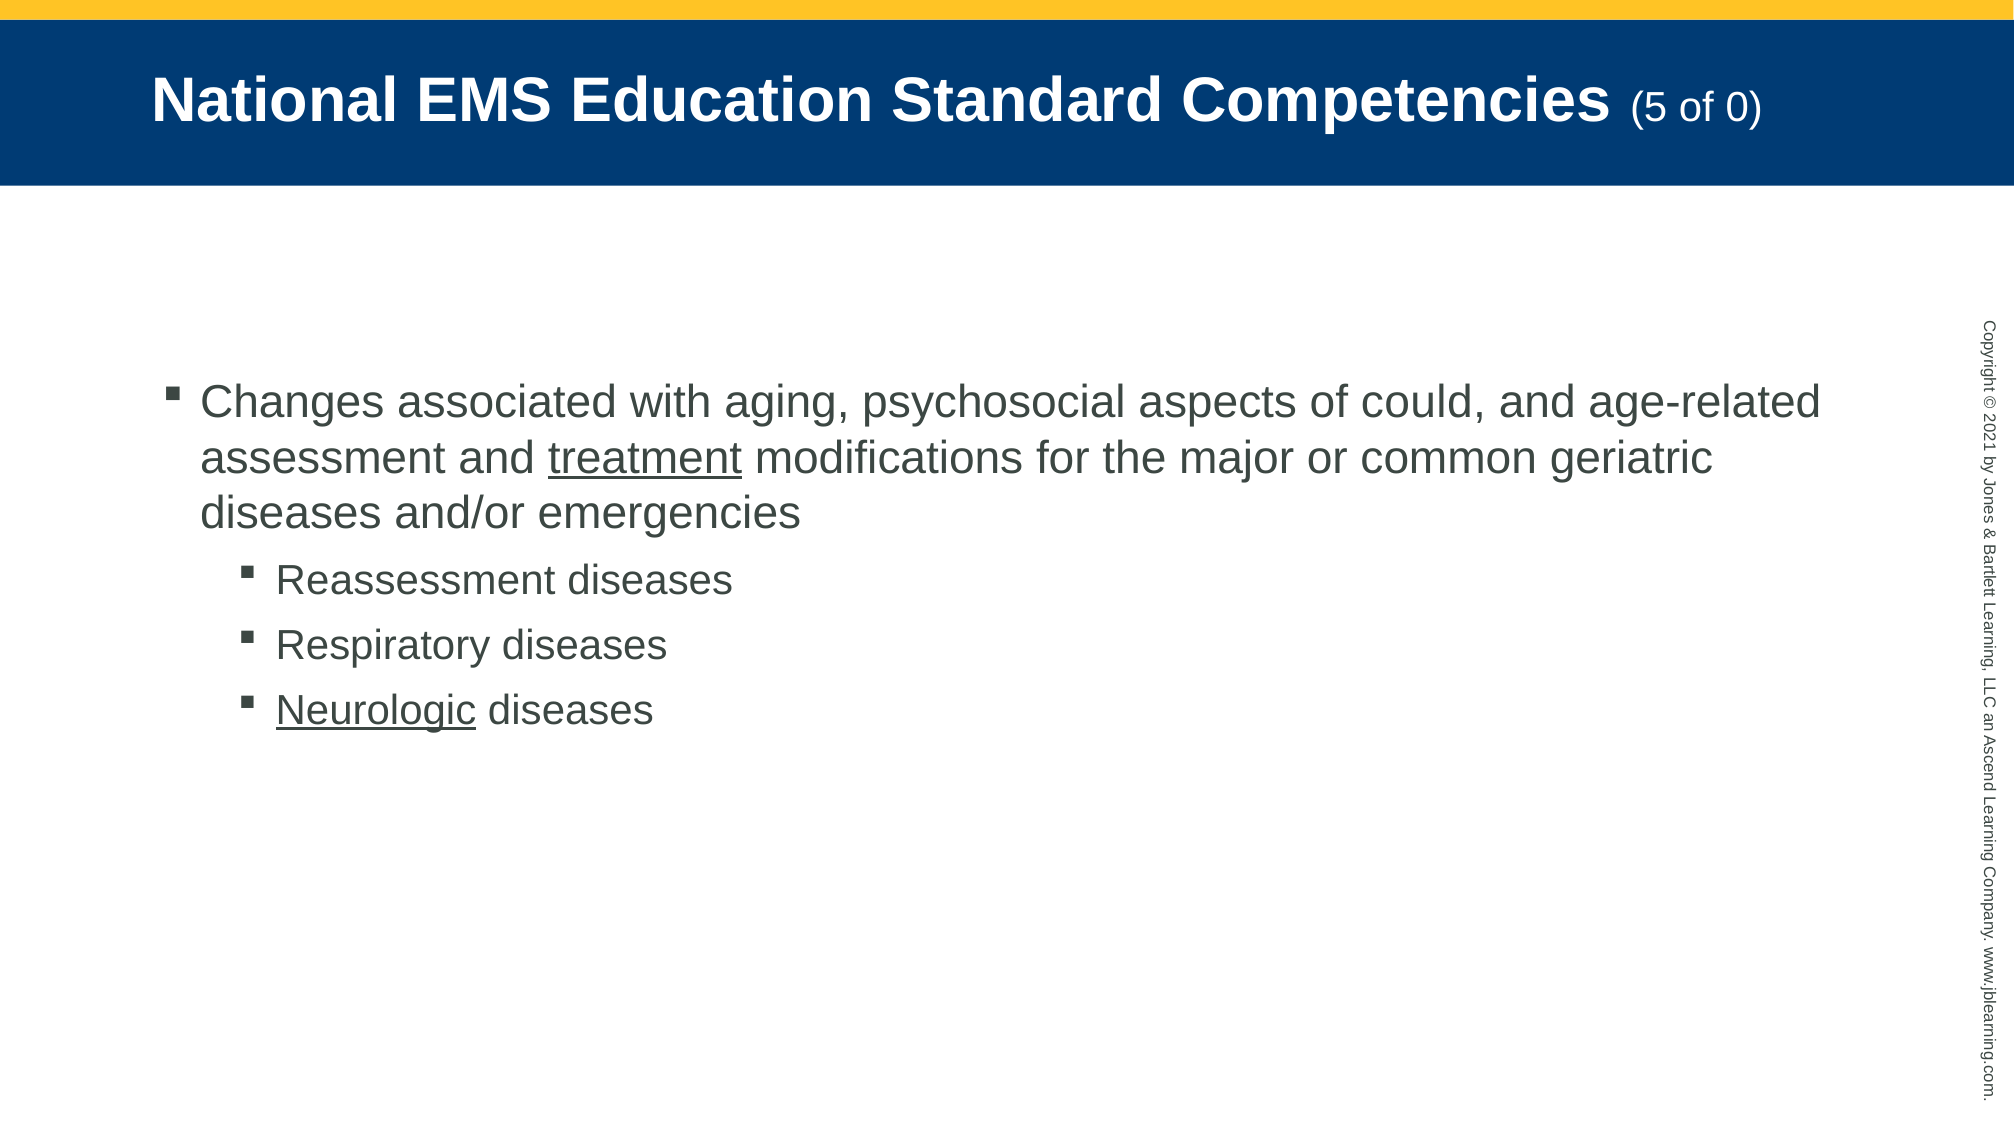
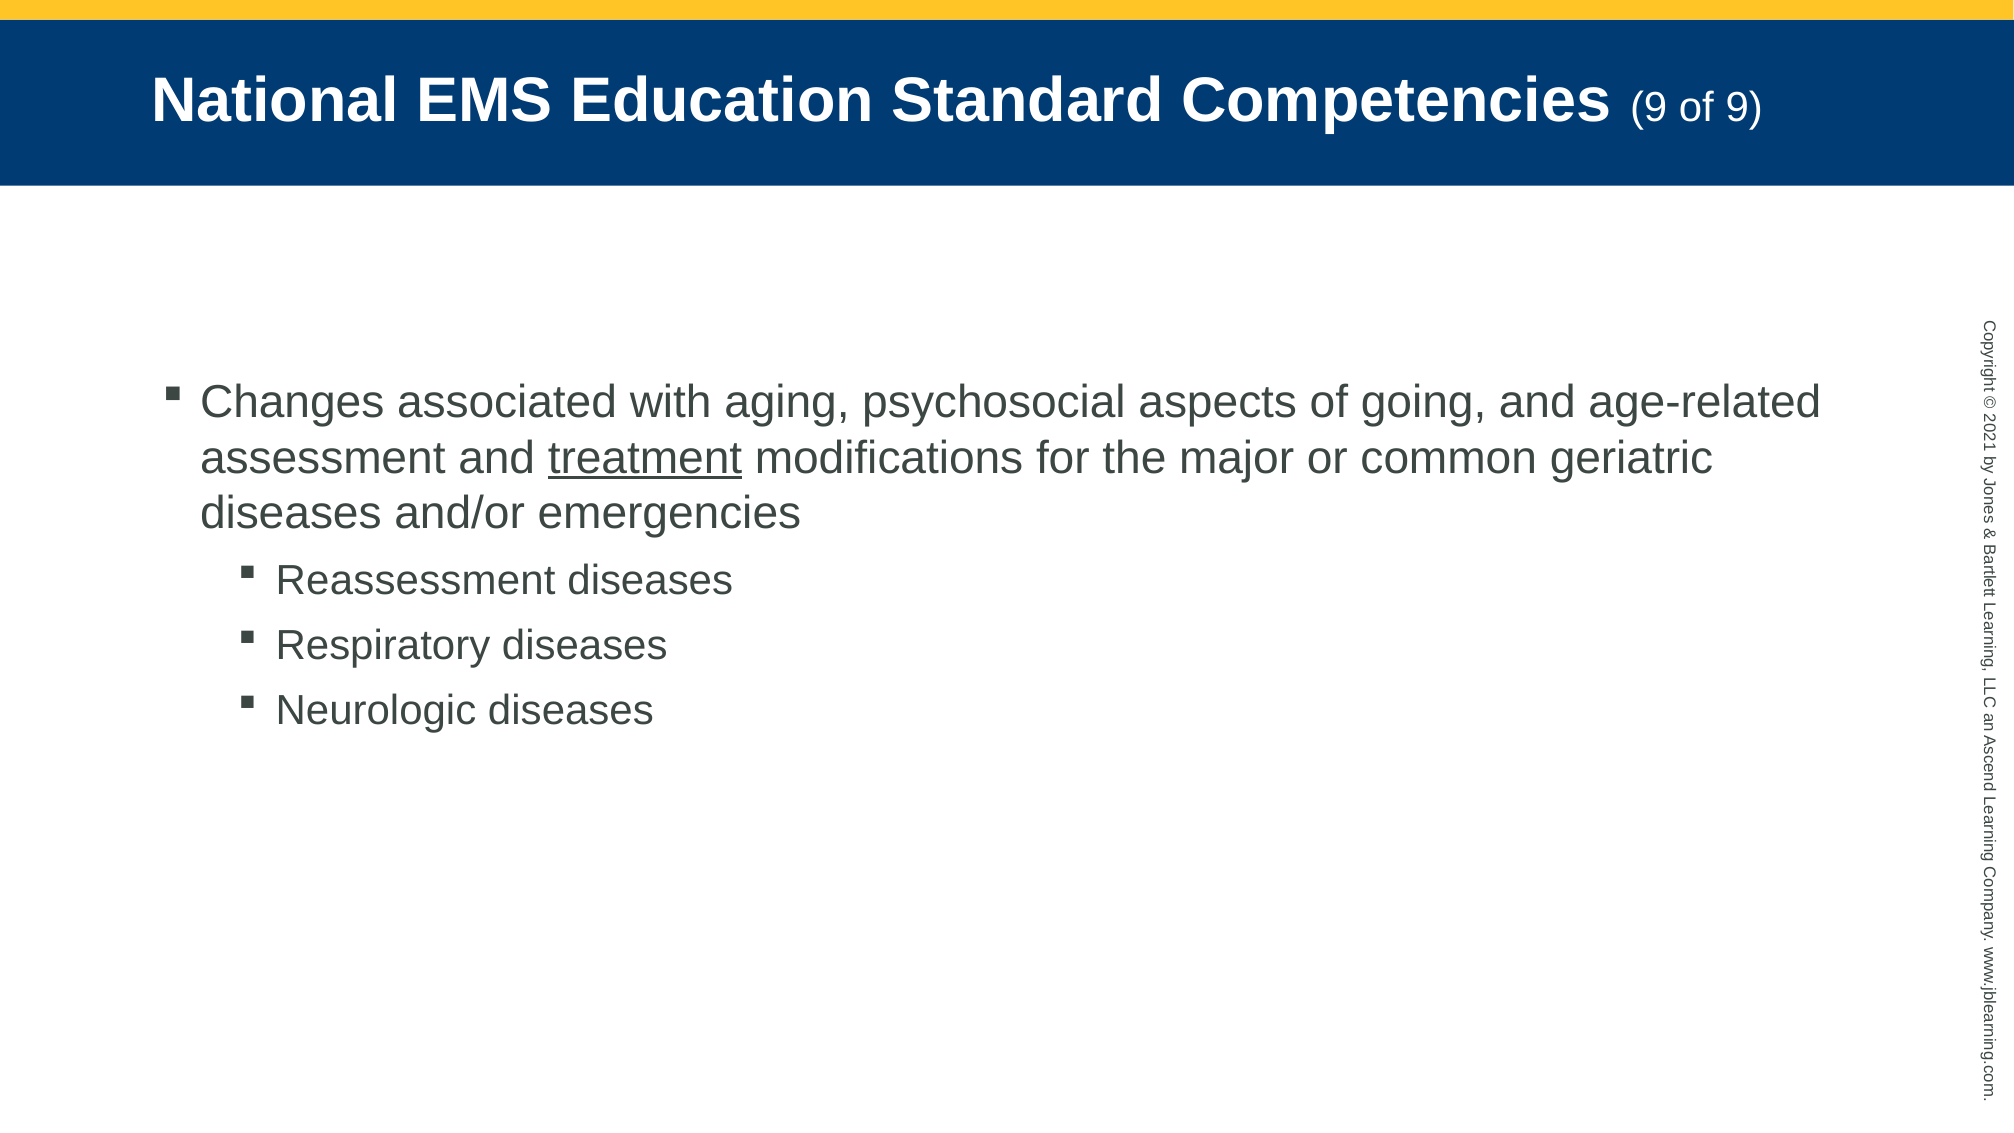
Competencies 5: 5 -> 9 (1649, 108)
of 0: 0 -> 9 (1744, 108)
could: could -> going (1424, 402)
Neurologic underline: present -> none (376, 711)
